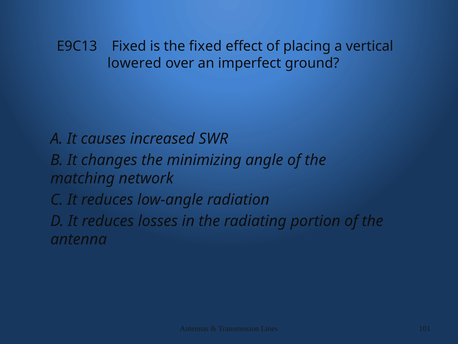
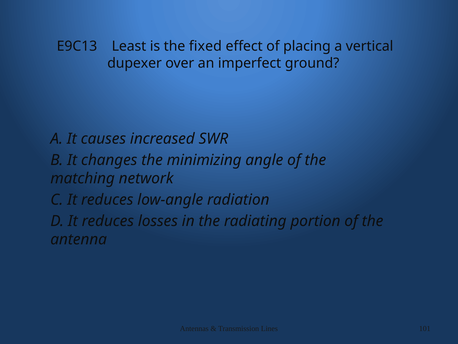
E9C13 Fixed: Fixed -> Least (129, 46)
lowered: lowered -> dupexer (135, 63)
